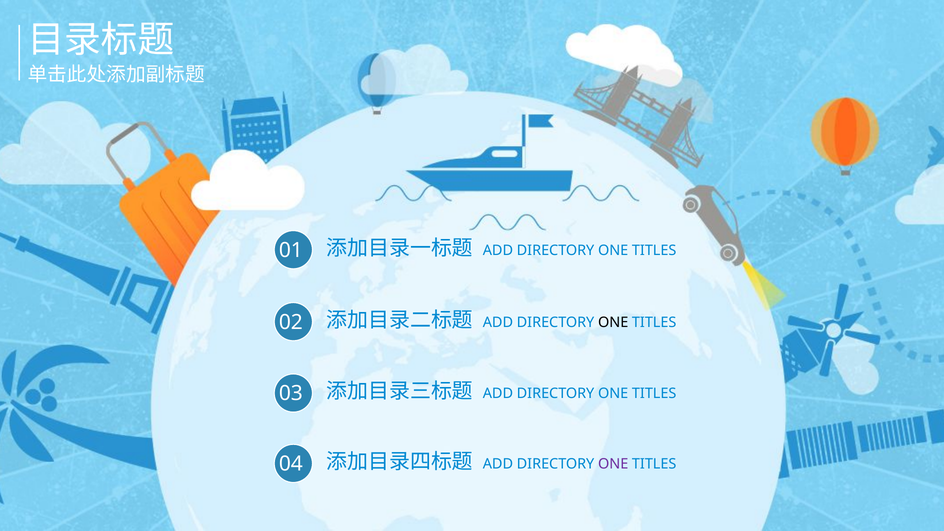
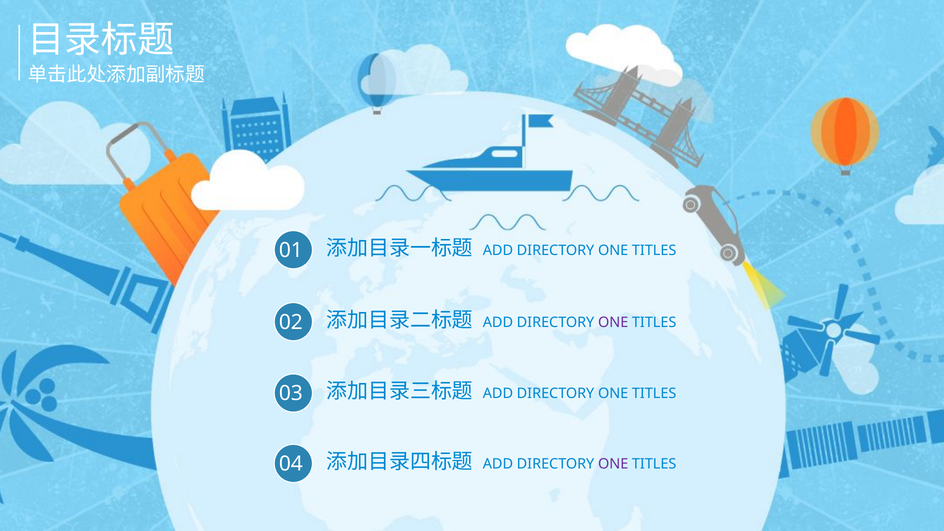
ONE colour: black -> purple (613, 322)
